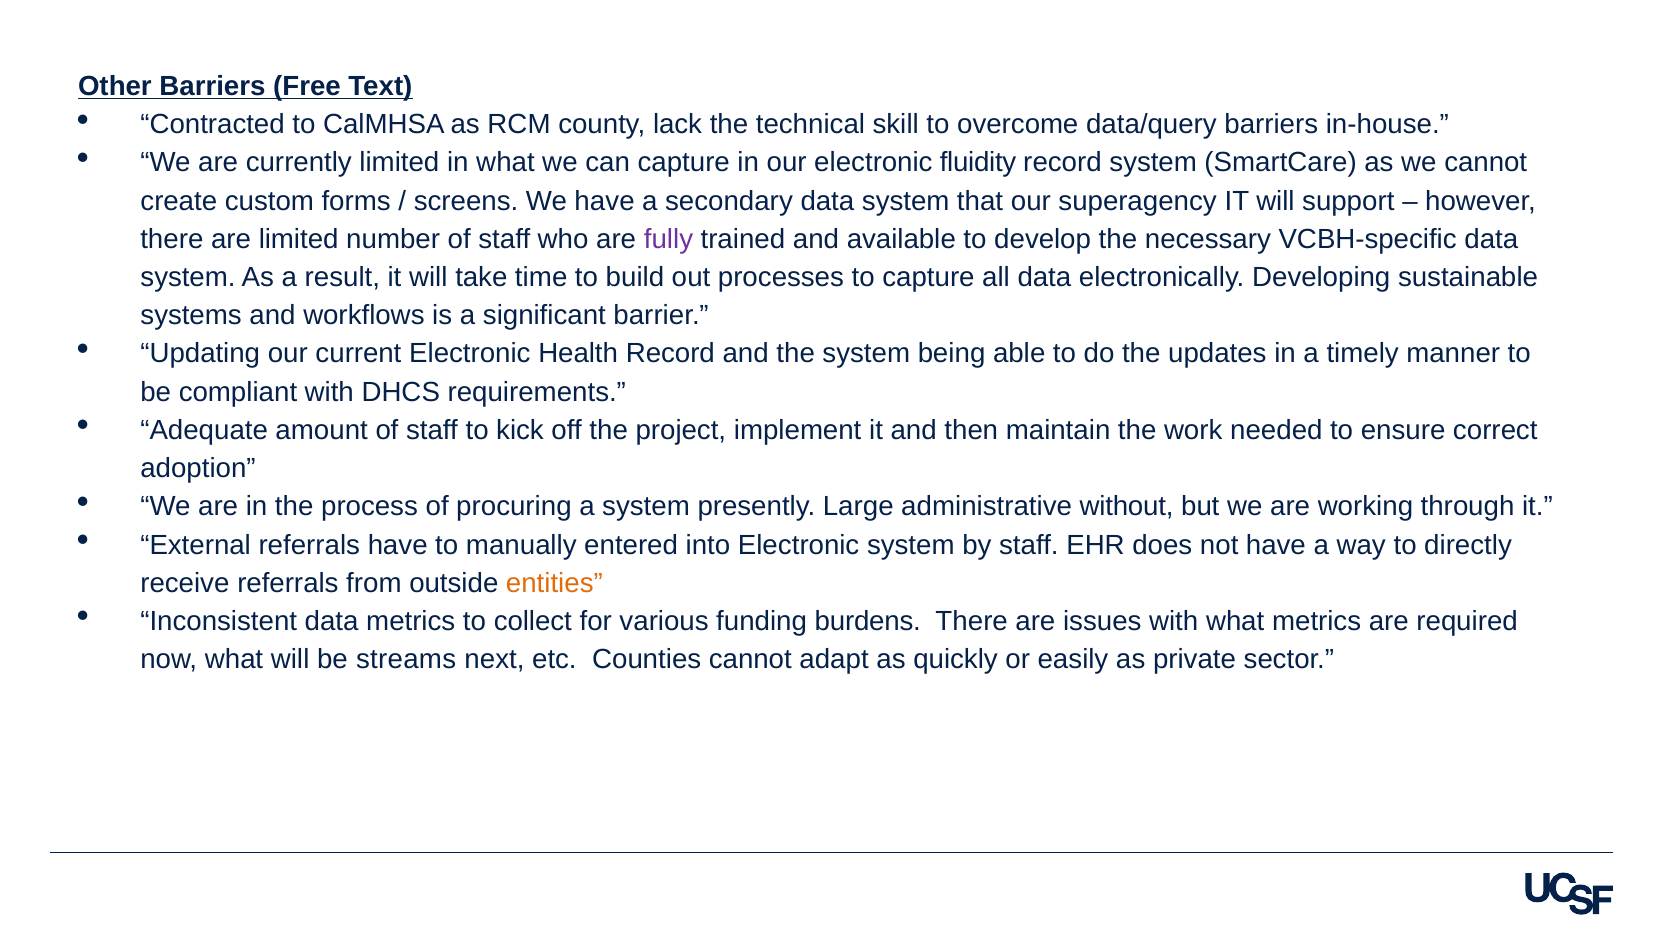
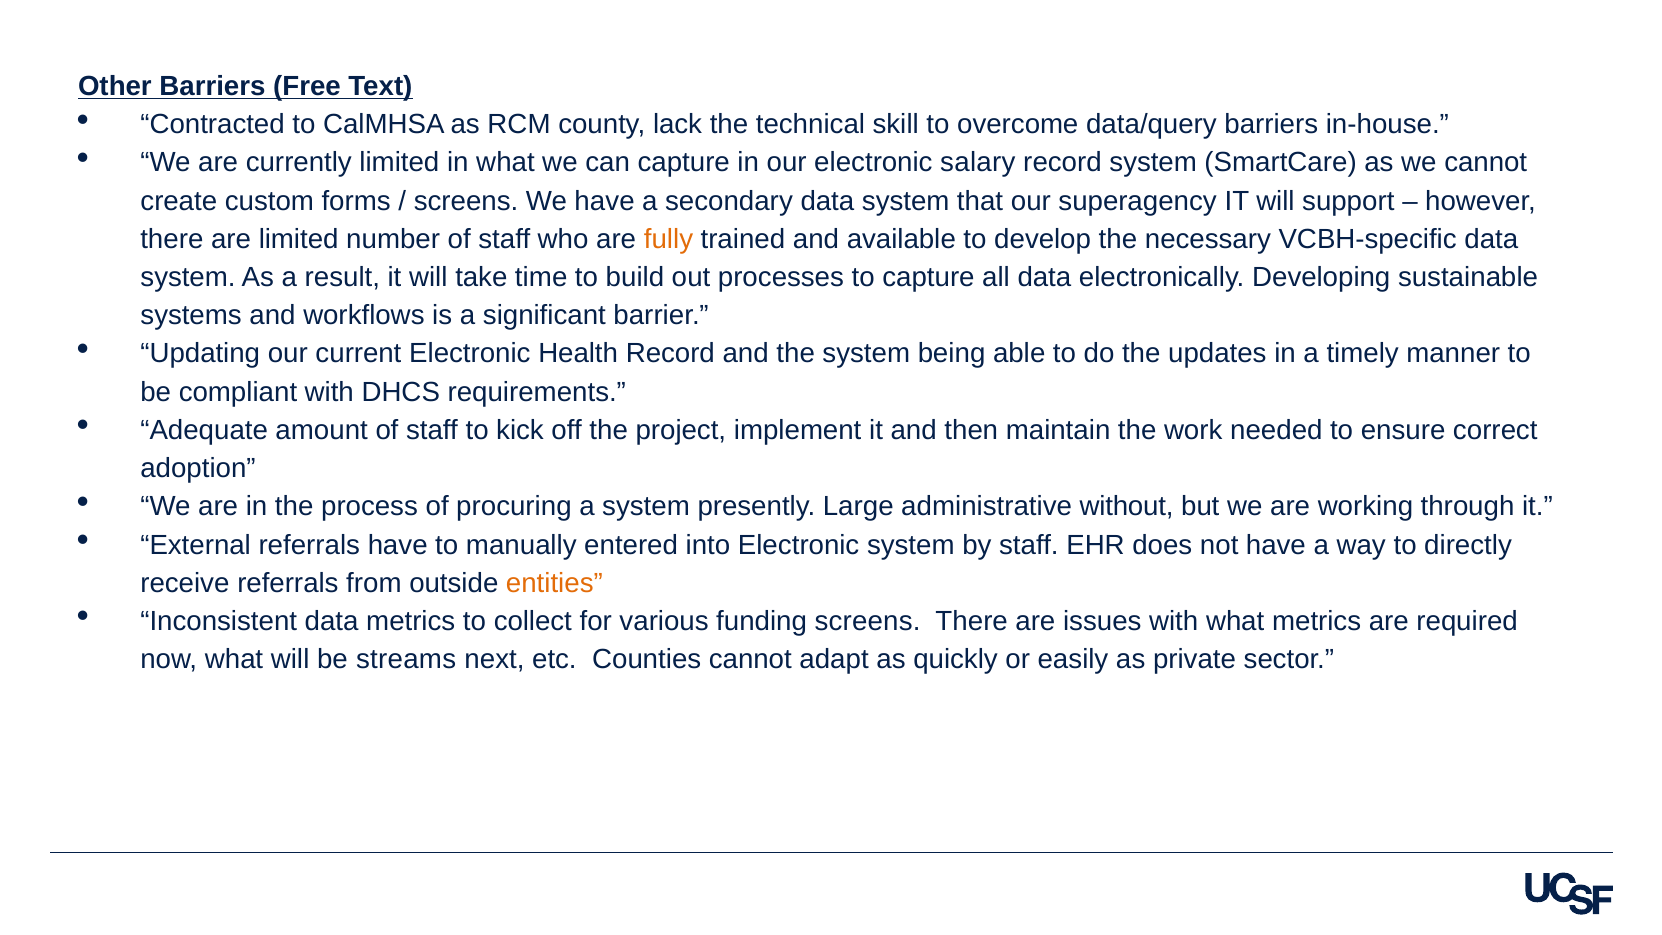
fluidity: fluidity -> salary (978, 163)
fully colour: purple -> orange (669, 239)
funding burdens: burdens -> screens (868, 621)
